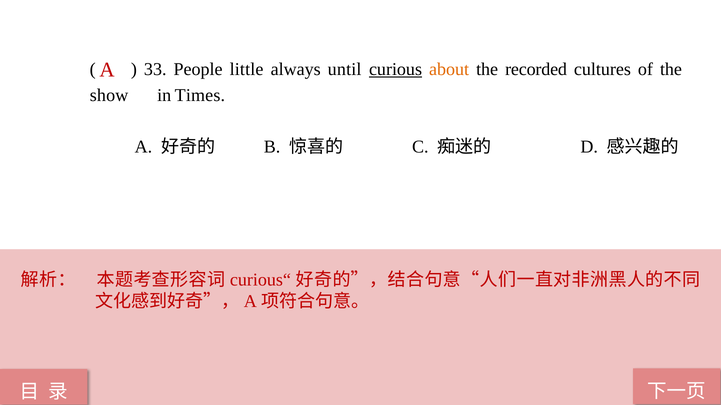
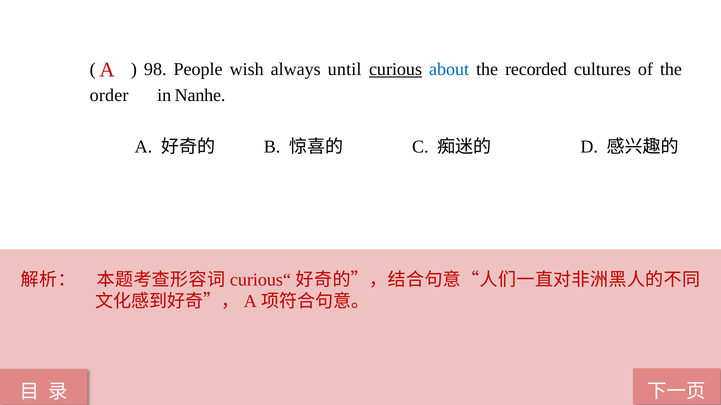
33: 33 -> 98 (155, 69)
little: little -> wish (247, 69)
about colour: orange -> blue (449, 69)
show: show -> order (109, 95)
Times: Times -> Nanhe (200, 95)
